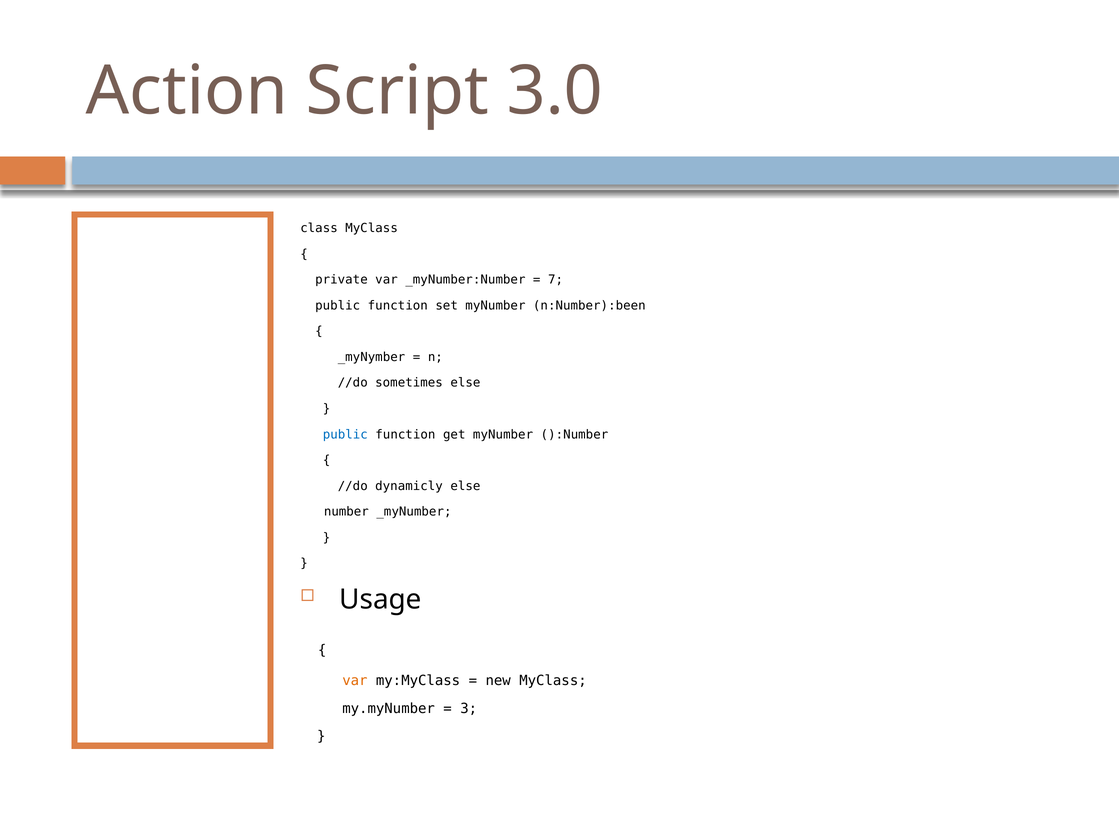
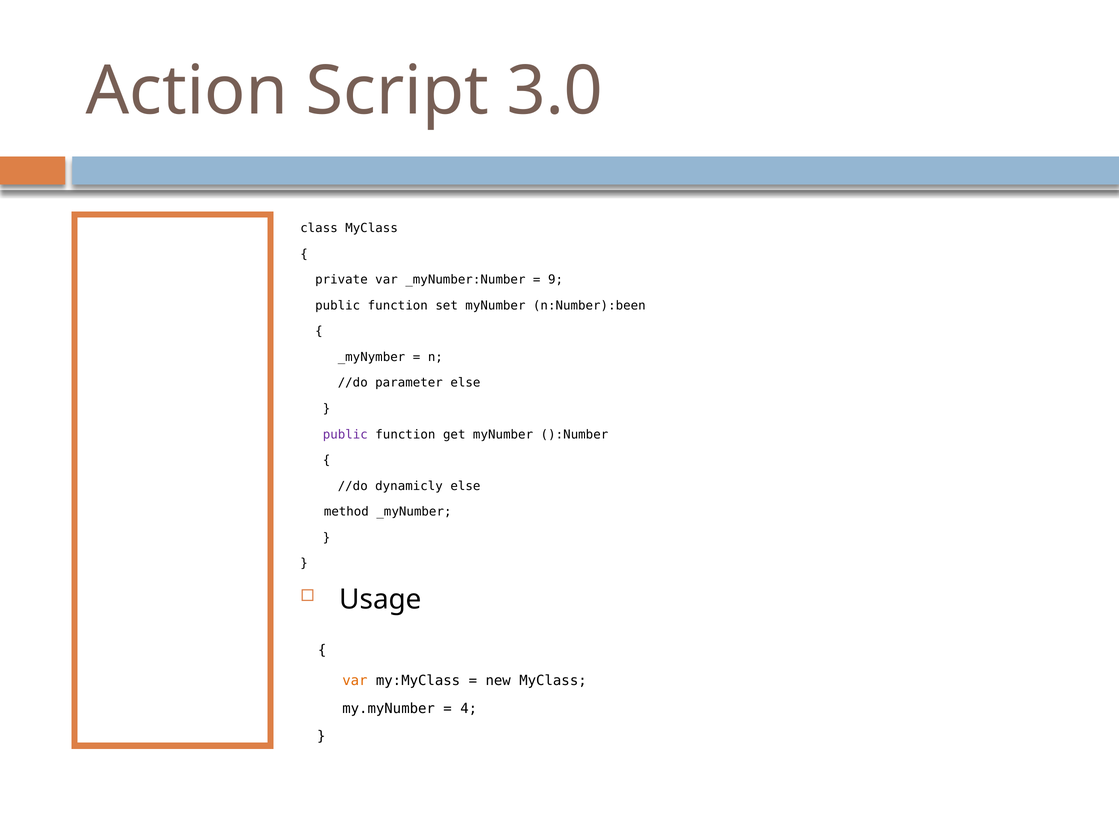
7: 7 -> 9 (556, 280)
sometimes: sometimes -> parameter (409, 383)
public colour: blue -> purple (345, 435)
number: number -> method (346, 512)
3: 3 -> 4 (469, 709)
